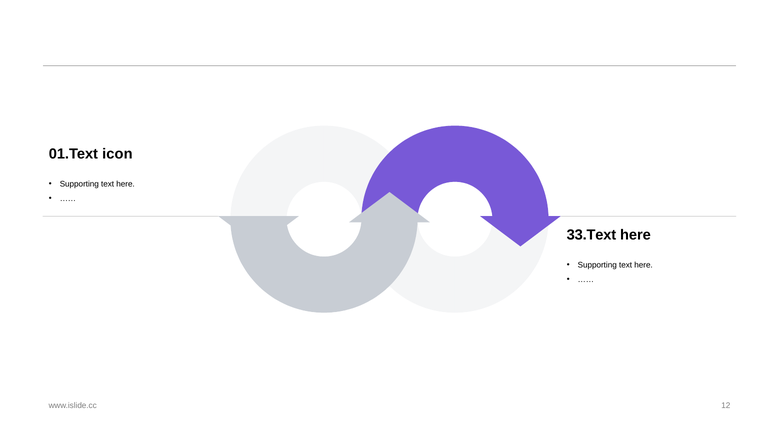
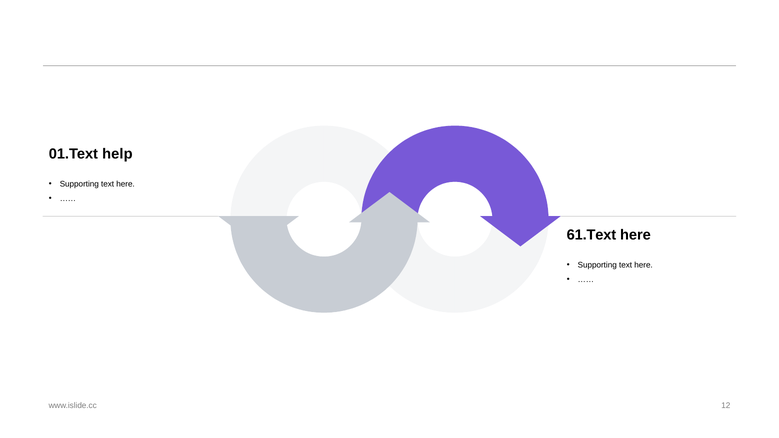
icon: icon -> help (117, 154)
33.Text: 33.Text -> 61.Text (591, 235)
